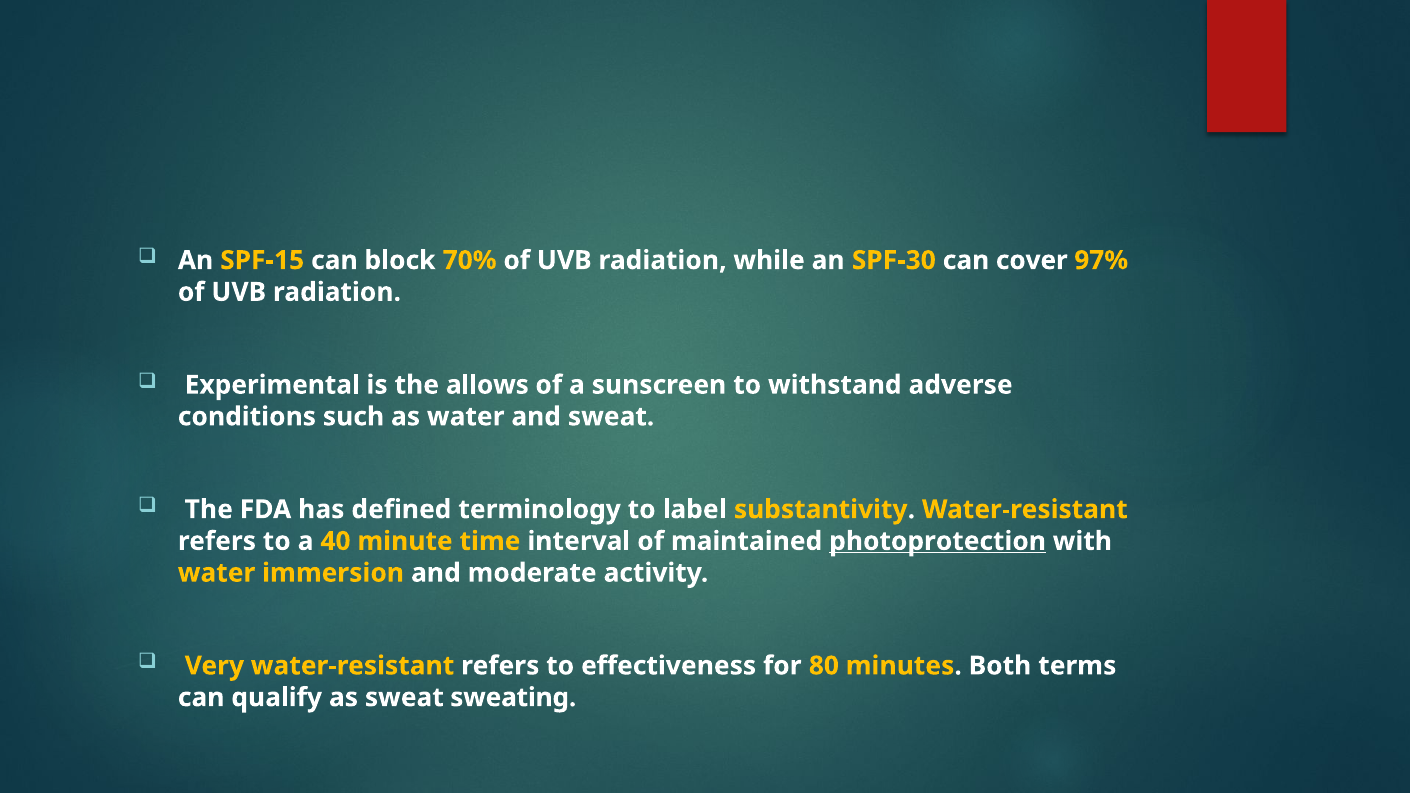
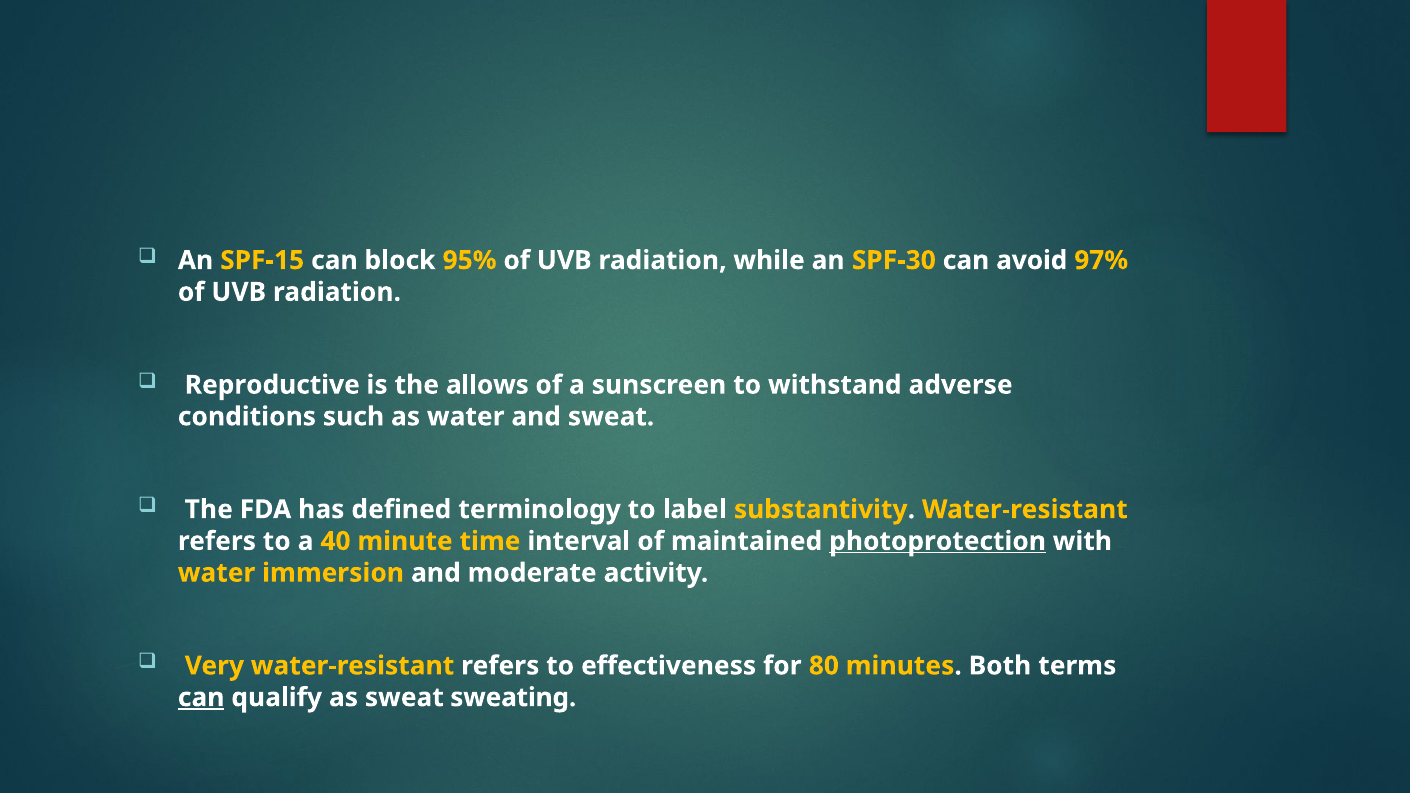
70%: 70% -> 95% (470, 260)
cover: cover -> avoid (1032, 260)
Experimental: Experimental -> Reproductive (272, 385)
can underline: none -> present (201, 698)
